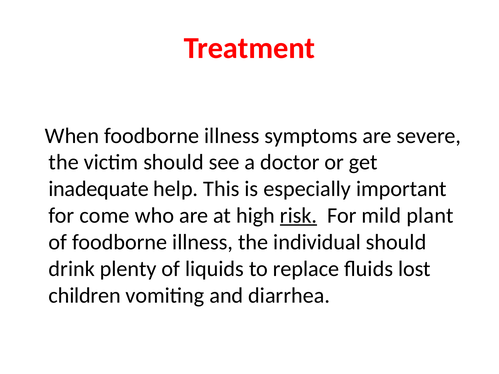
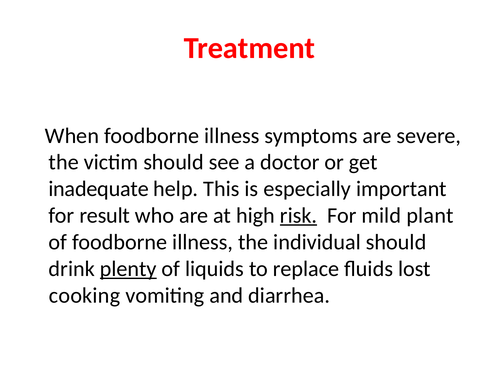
come: come -> result (105, 216)
plenty underline: none -> present (128, 269)
children: children -> cooking (84, 296)
